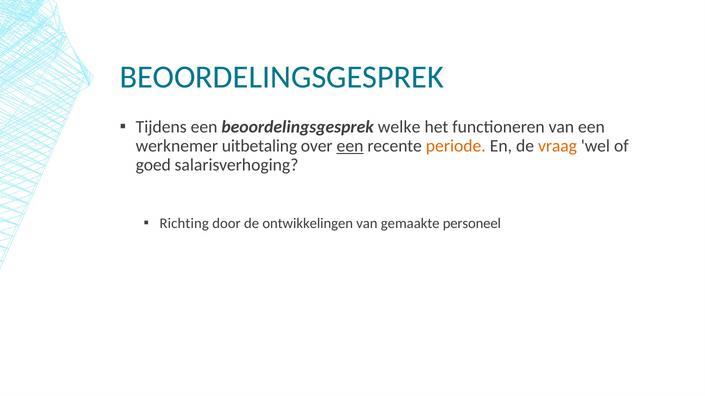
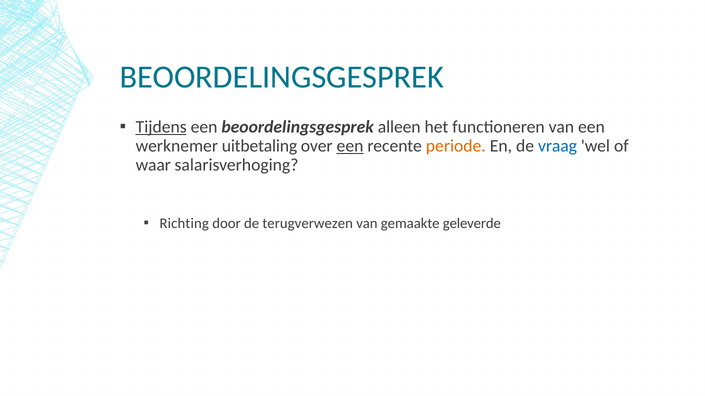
Tijdens underline: none -> present (161, 127)
welke: welke -> alleen (399, 127)
vraag colour: orange -> blue (557, 146)
goed: goed -> waar (153, 165)
ontwikkelingen: ontwikkelingen -> terugverwezen (308, 224)
personeel: personeel -> geleverde (472, 224)
